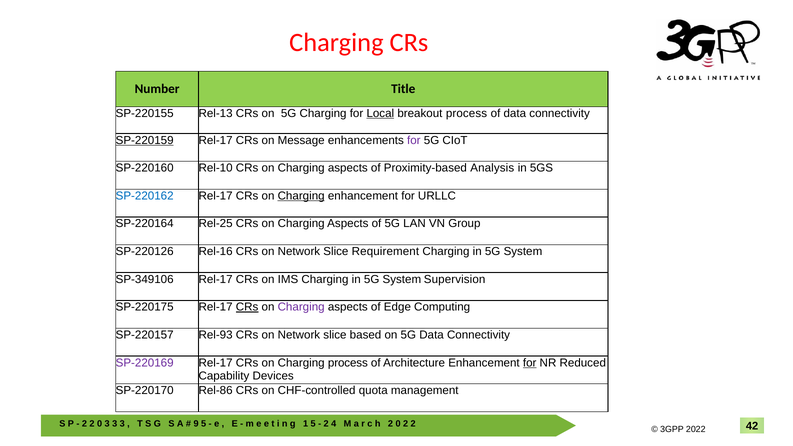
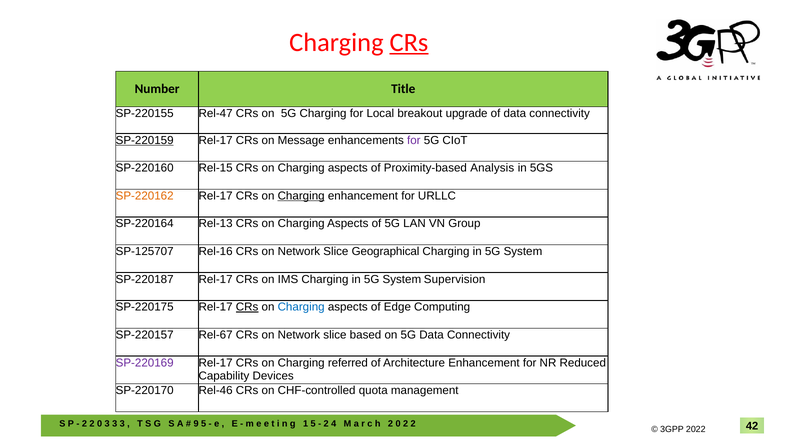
CRs underline: none -> present (409, 42)
Rel-13: Rel-13 -> Rel-47 (216, 113)
Local underline: present -> none (380, 113)
breakout process: process -> upgrade (467, 113)
Rel-10: Rel-10 -> Rel-15 (216, 168)
SP-220162 colour: blue -> orange (145, 196)
Rel-25: Rel-25 -> Rel-13 (216, 224)
SP-220126: SP-220126 -> SP-125707 (145, 252)
Requirement: Requirement -> Geographical (386, 252)
SP-349106: SP-349106 -> SP-220187 (145, 279)
Charging colour: purple -> blue (301, 307)
Rel-93: Rel-93 -> Rel-67 (216, 335)
Charging process: process -> referred (348, 363)
for underline: present -> none (530, 363)
Rel-86: Rel-86 -> Rel-46 (216, 391)
